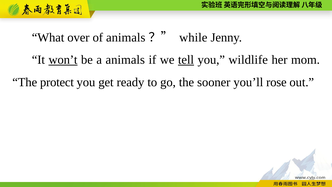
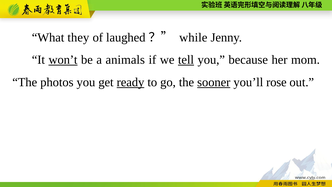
over: over -> they (78, 37)
of animals: animals -> laughed (126, 37)
wildlife: wildlife -> because (248, 60)
protect: protect -> photos (57, 82)
ready underline: none -> present (130, 82)
sooner underline: none -> present (214, 82)
